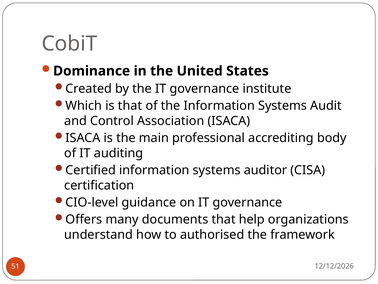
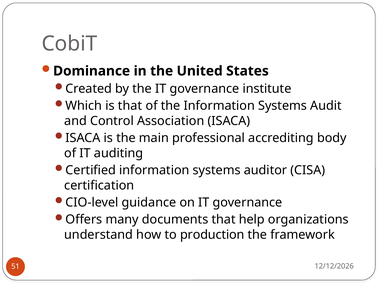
authorised: authorised -> production (212, 234)
